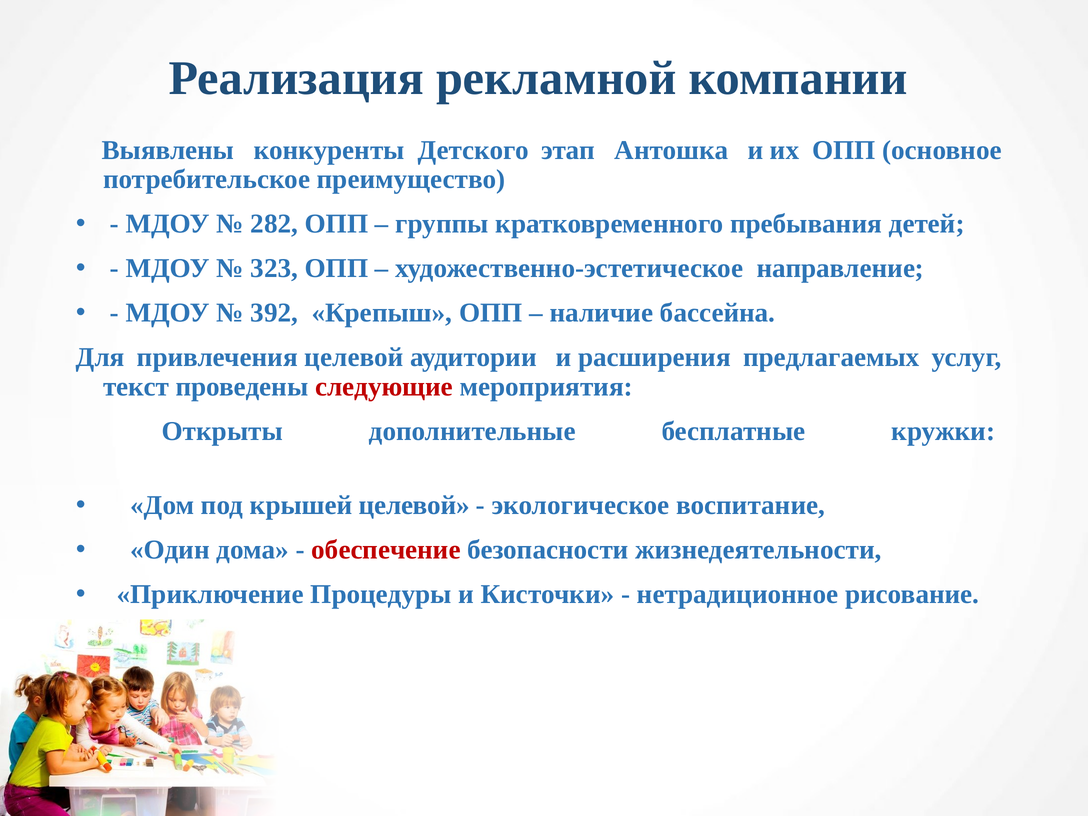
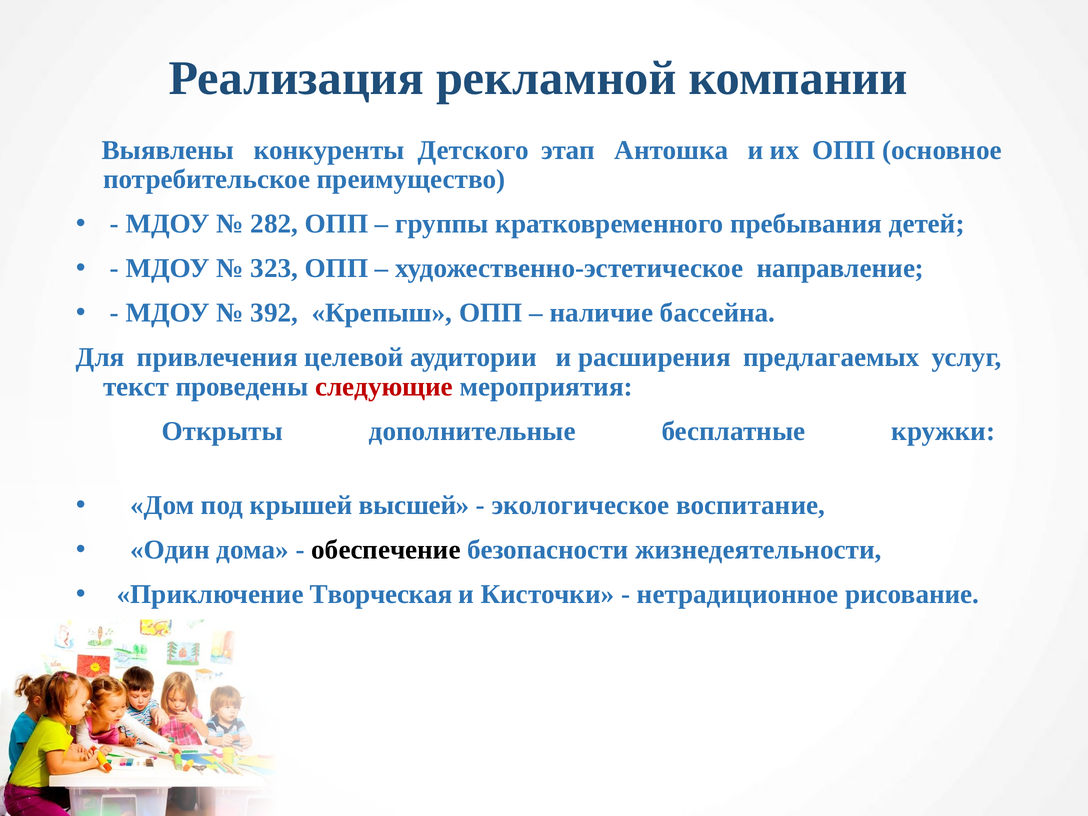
крышей целевой: целевой -> высшей (414, 505)
обеспечение colour: red -> black (386, 550)
Процедуры: Процедуры -> Творческая (381, 594)
